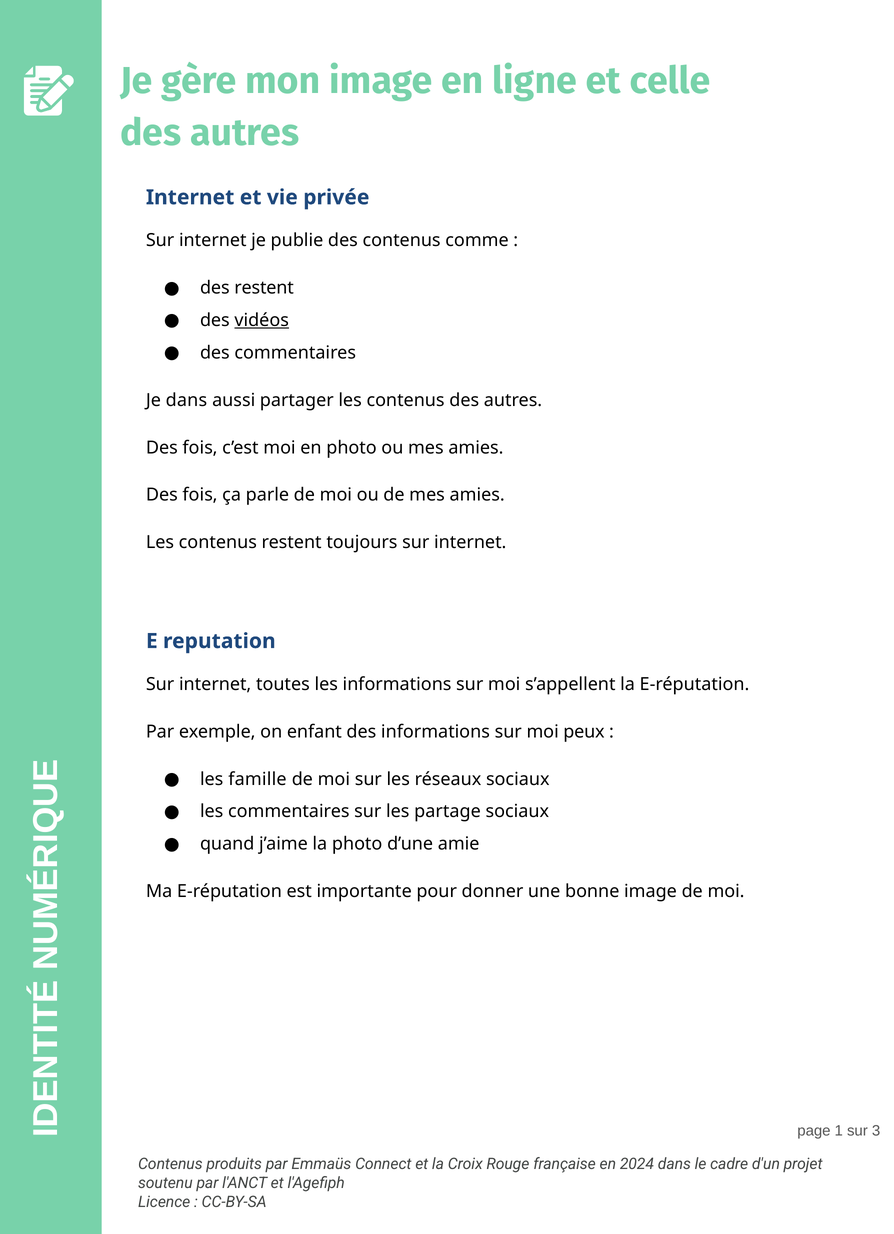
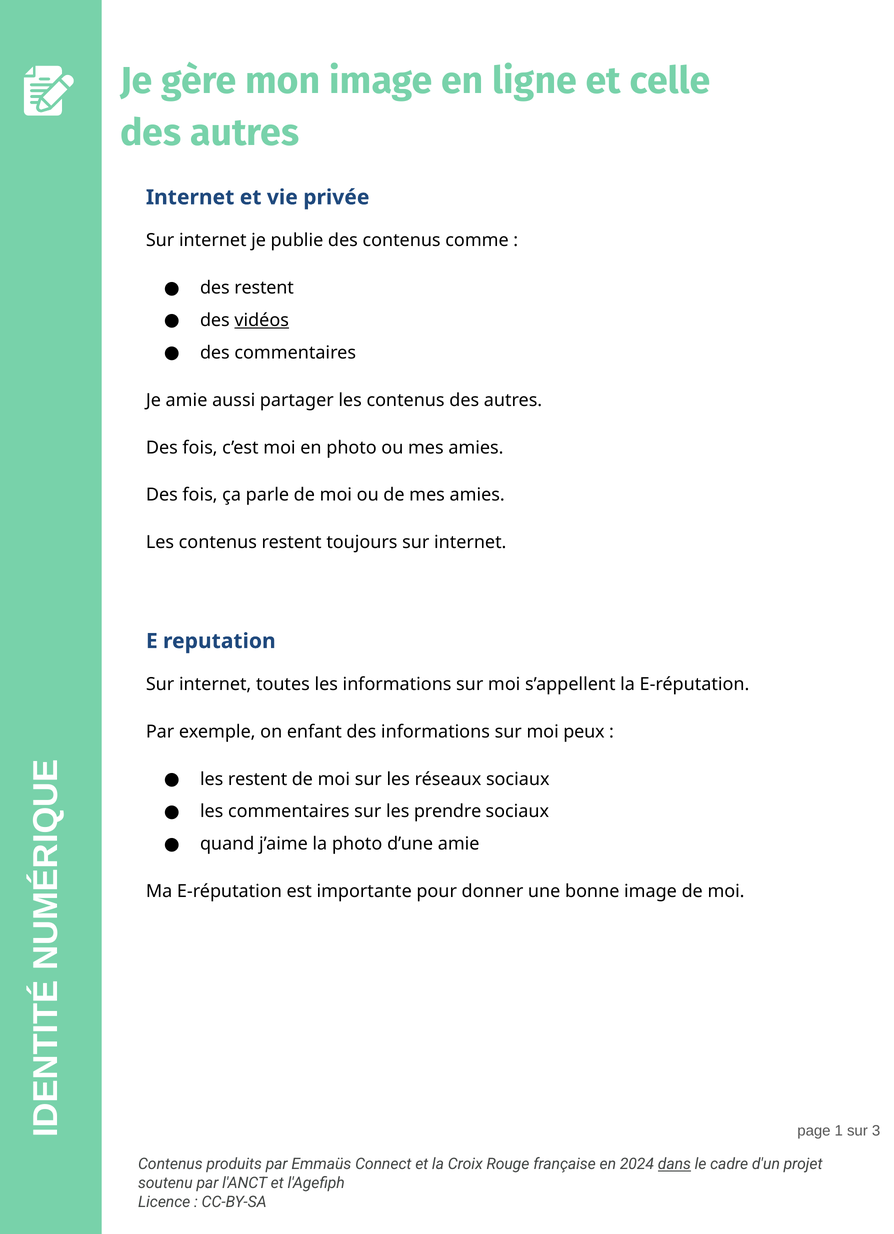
Je dans: dans -> amie (186, 400)
les famille: famille -> restent (258, 779)
partage: partage -> prendre (448, 812)
dans underline: none -> present (674, 1165)
